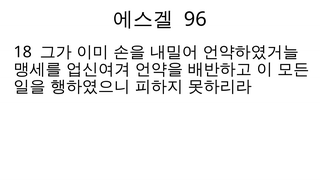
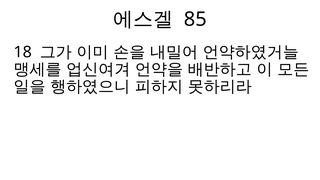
96: 96 -> 85 (195, 19)
